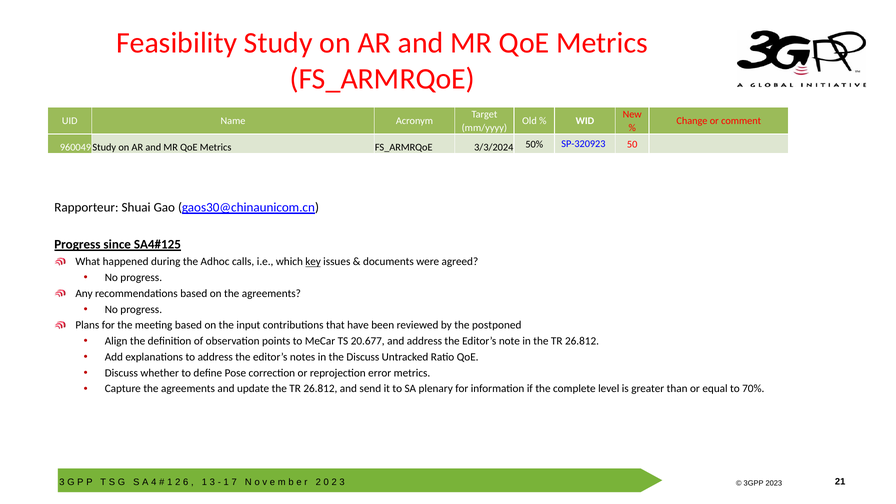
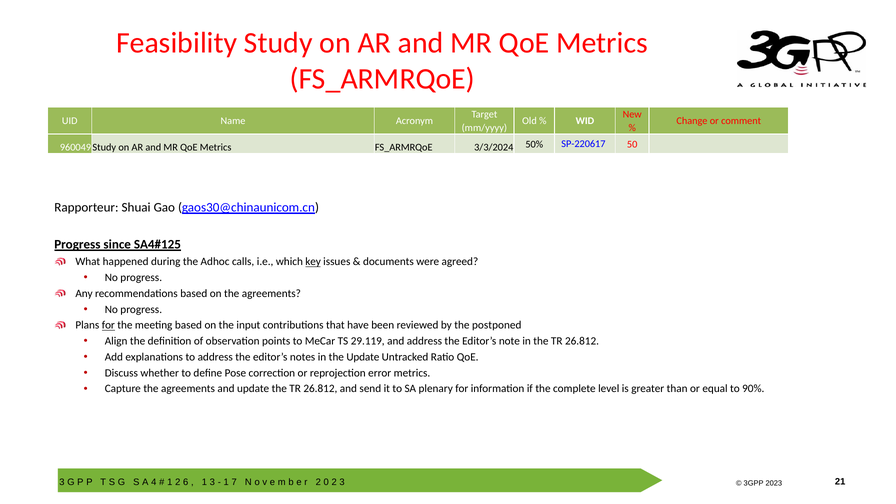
SP-320923: SP-320923 -> SP-220617 (583, 144)
for underline: none -> present (108, 325)
20.677: 20.677 -> 29.119 (368, 341)
the Discuss: Discuss -> Update (363, 357)
70%: 70% -> 90% (753, 389)
